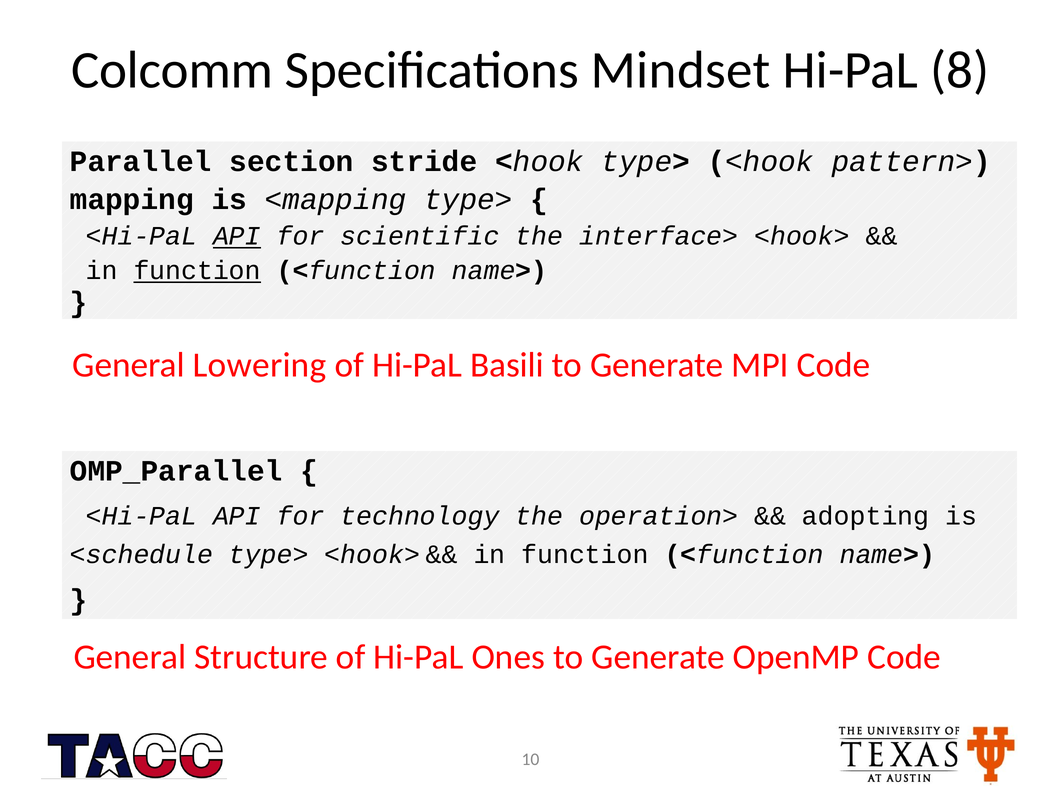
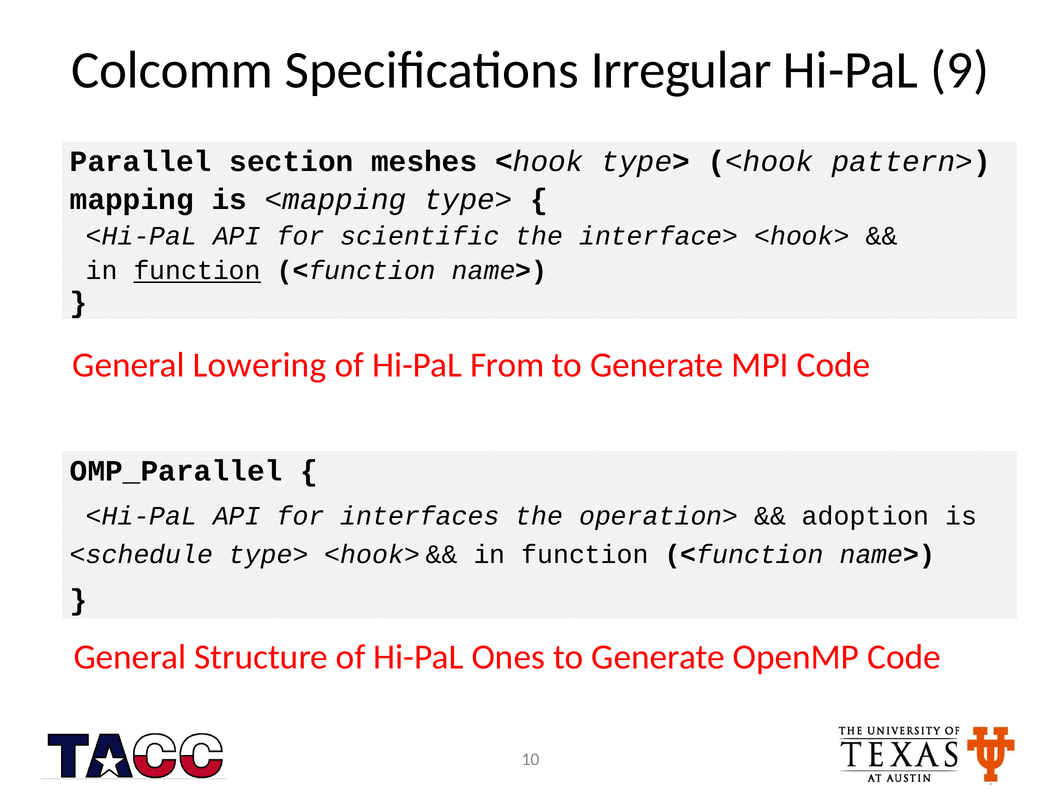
Mindset: Mindset -> Irregular (681, 70)
8: 8 -> 9 (960, 70)
stride: stride -> meshes (424, 161)
API underline: present -> none (237, 236)
Basili: Basili -> From (507, 365)
technology: technology -> interfaces (420, 516)
adopting: adopting -> adoption (866, 516)
